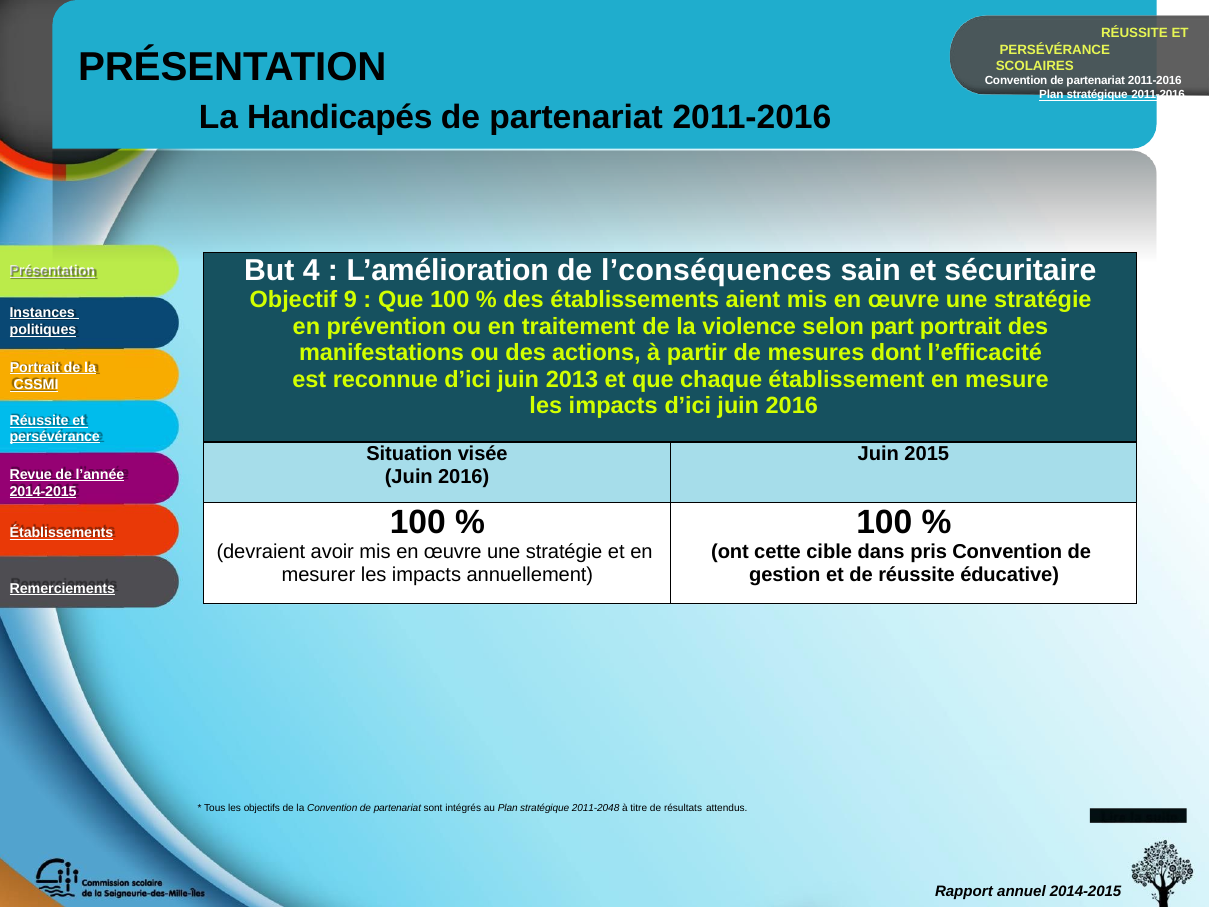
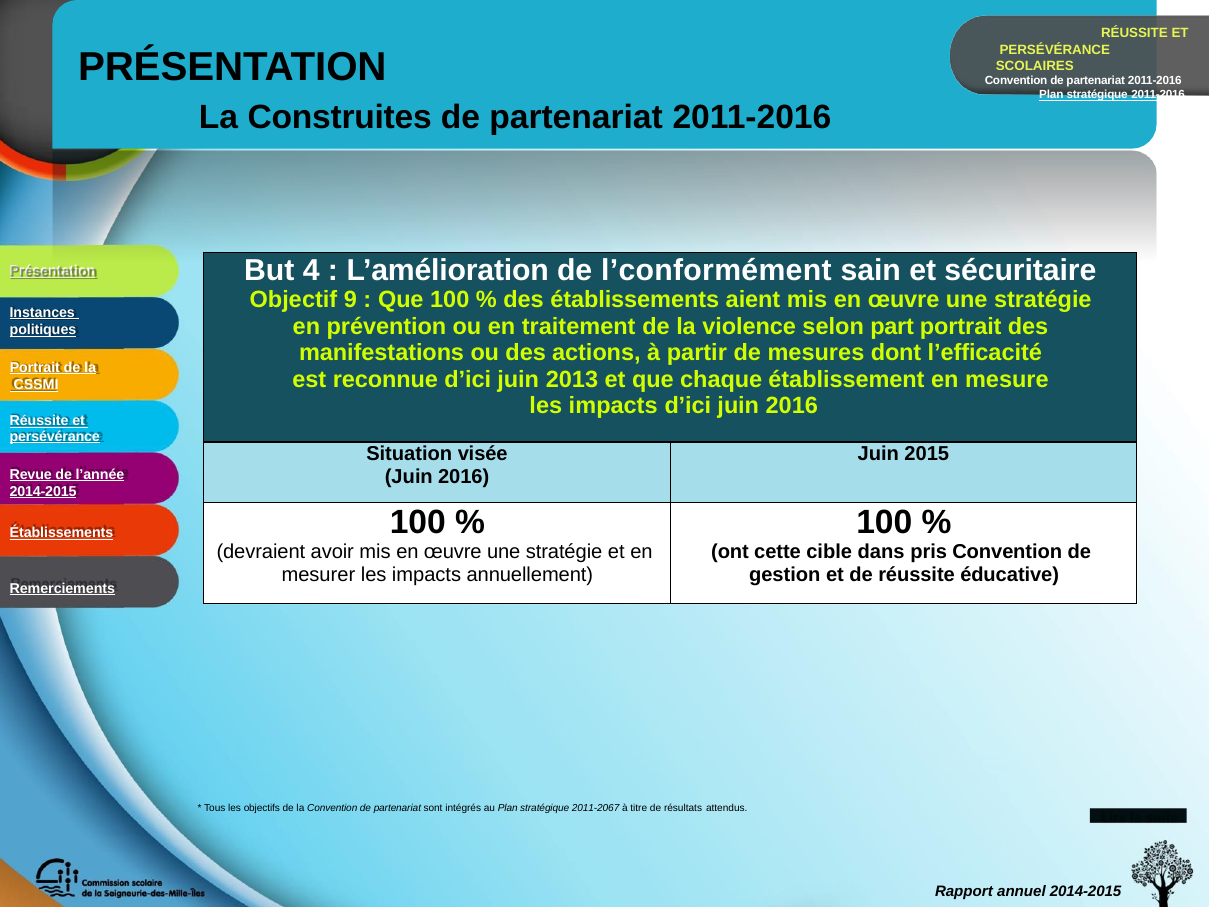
Handicapés: Handicapés -> Construites (340, 118)
l’conséquences: l’conséquences -> l’conformément (716, 270)
2011-2048: 2011-2048 -> 2011-2067 (596, 808)
